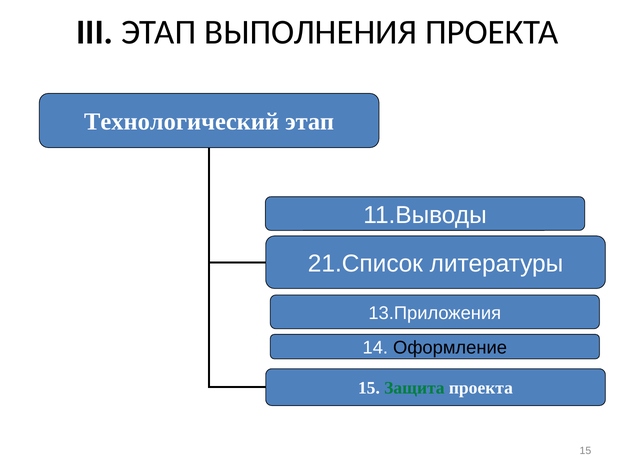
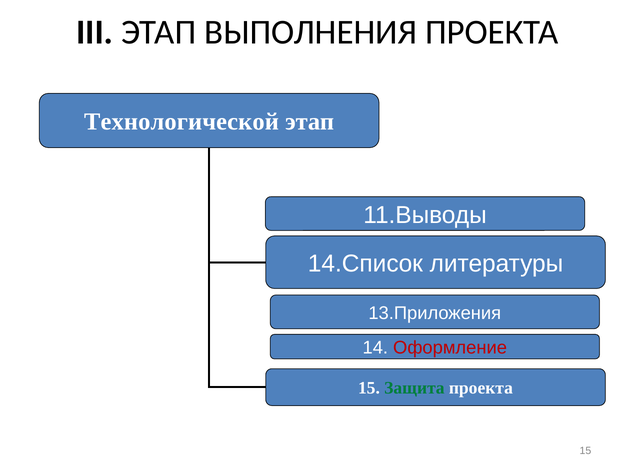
Технологический: Технологический -> Технологической (182, 122)
21.Список: 21.Список -> 14.Список (365, 264)
Оформление colour: black -> red (450, 348)
